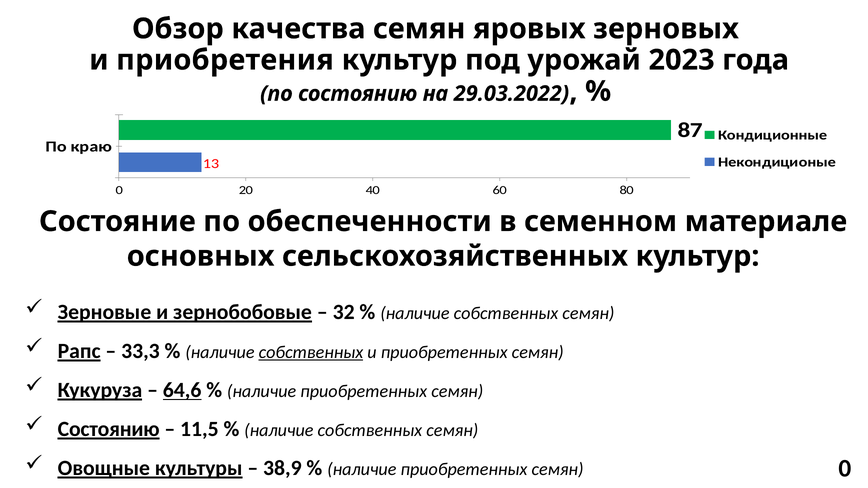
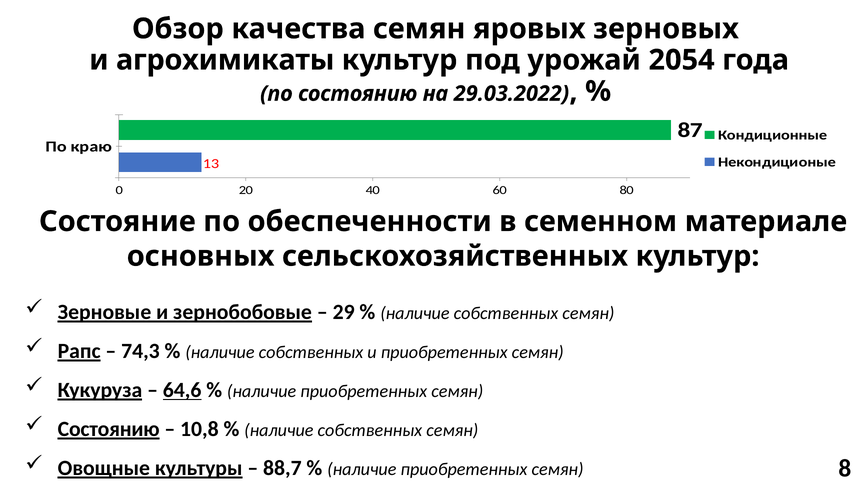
приобретения: приобретения -> агрохимикаты (225, 60)
2023: 2023 -> 2054 (682, 60)
32: 32 -> 29 (344, 312)
33,3: 33,3 -> 74,3 (140, 351)
собственных underline: present -> none (311, 353)
11,5: 11,5 -> 10,8 (199, 429)
38,9: 38,9 -> 88,7 (282, 468)
семян 0: 0 -> 8 (845, 469)
